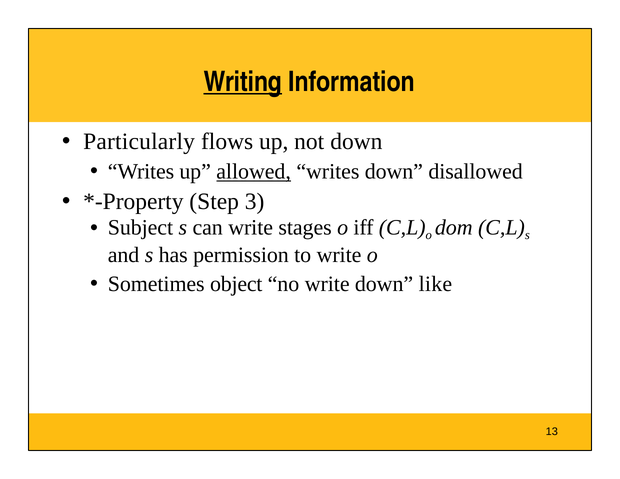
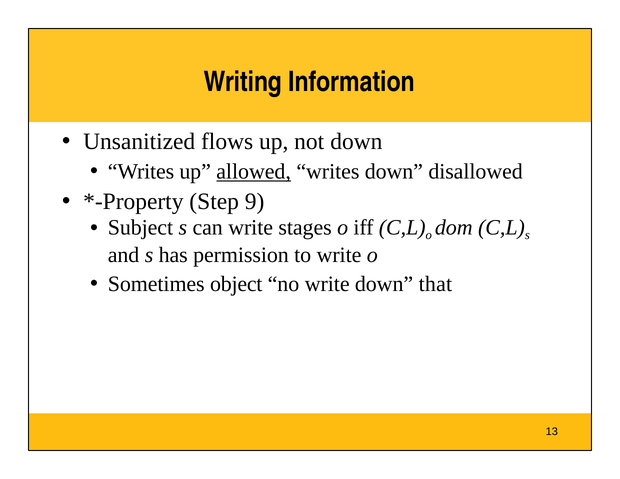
Writing underline: present -> none (243, 82)
Particularly: Particularly -> Unsanitized (139, 142)
3: 3 -> 9 (255, 202)
like: like -> that (435, 284)
